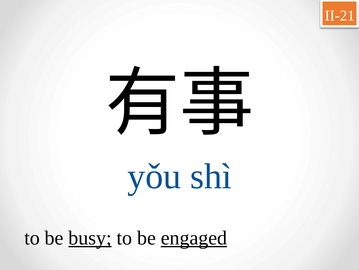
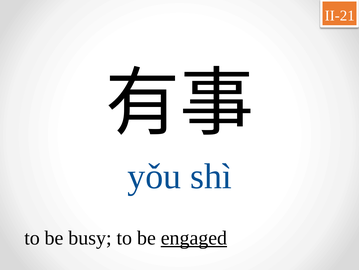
busy underline: present -> none (90, 237)
